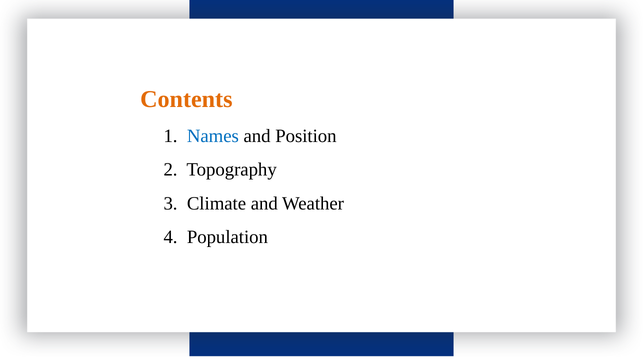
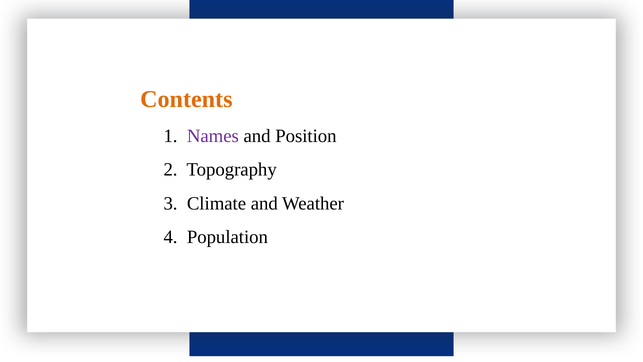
Names colour: blue -> purple (213, 136)
